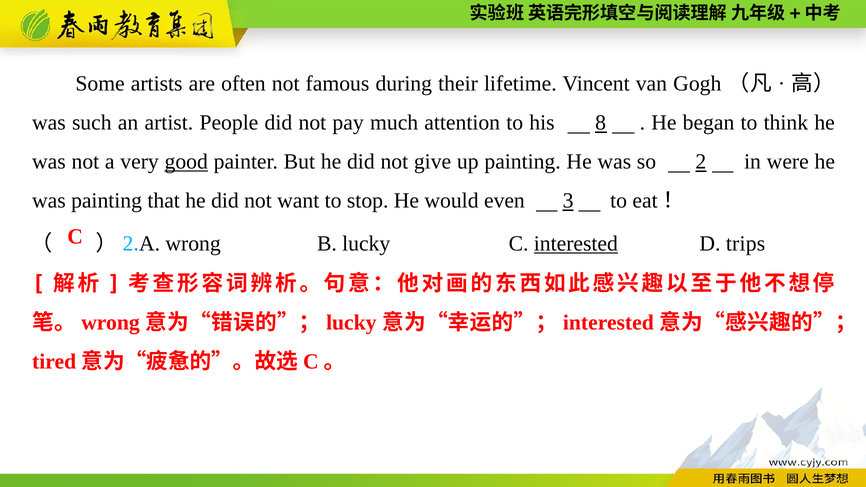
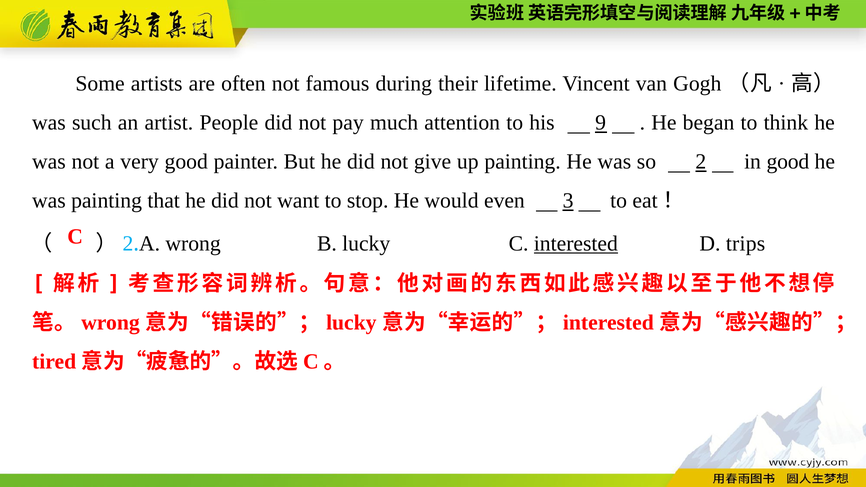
8: 8 -> 9 (601, 123)
good underline: present -> none (186, 162)
in were: were -> good (788, 162)
